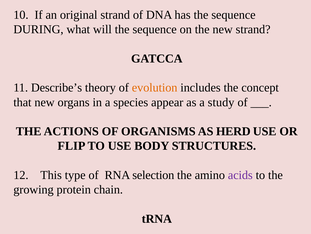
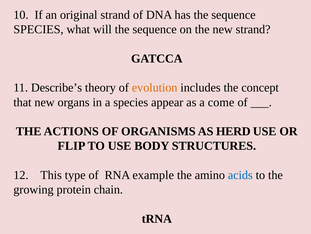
DURING: DURING -> SPECIES (38, 29)
study: study -> come (221, 102)
selection: selection -> example (153, 175)
acids colour: purple -> blue (240, 175)
